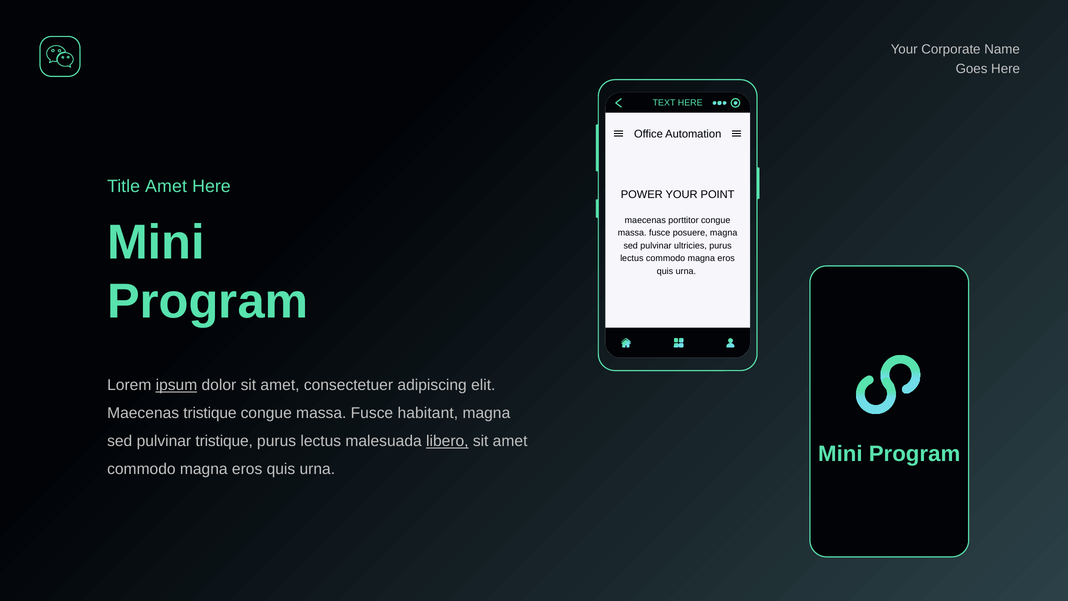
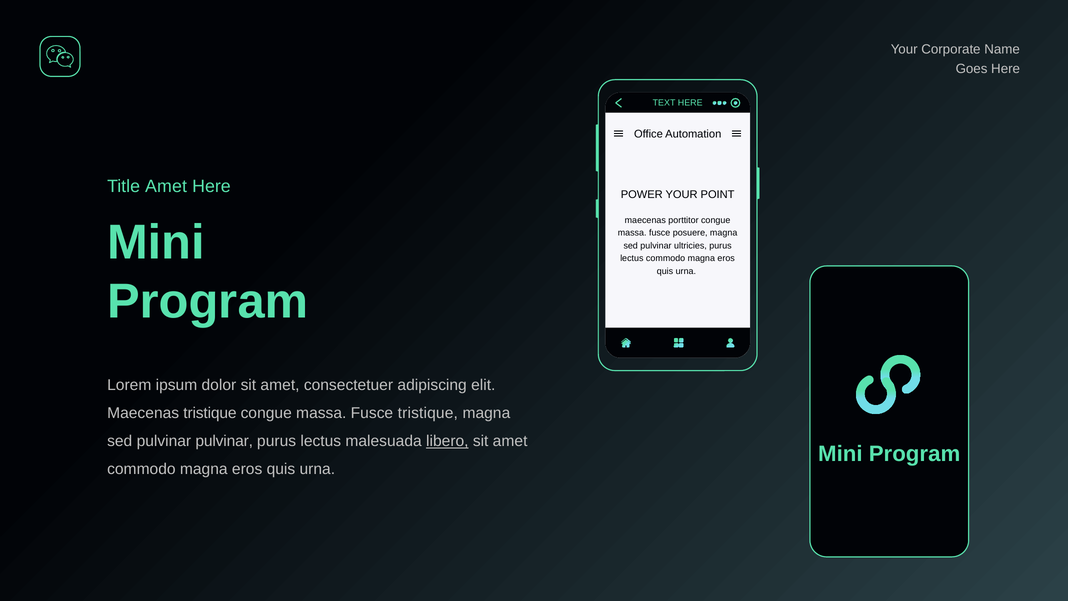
ipsum underline: present -> none (176, 385)
Fusce habitant: habitant -> tristique (428, 413)
pulvinar tristique: tristique -> pulvinar (224, 441)
